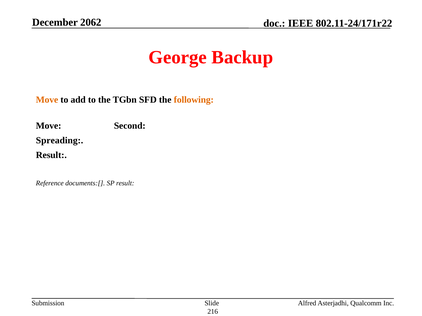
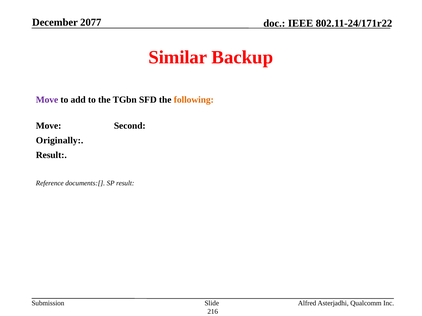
2062: 2062 -> 2077 (91, 22)
George: George -> Similar (178, 58)
Move colour: orange -> purple (47, 100)
Spreading: Spreading -> Originally (60, 141)
